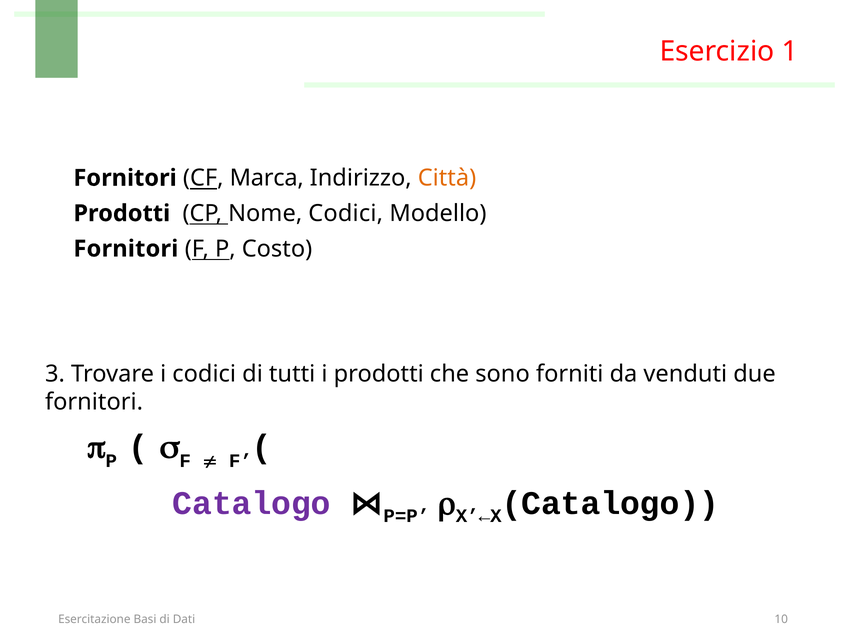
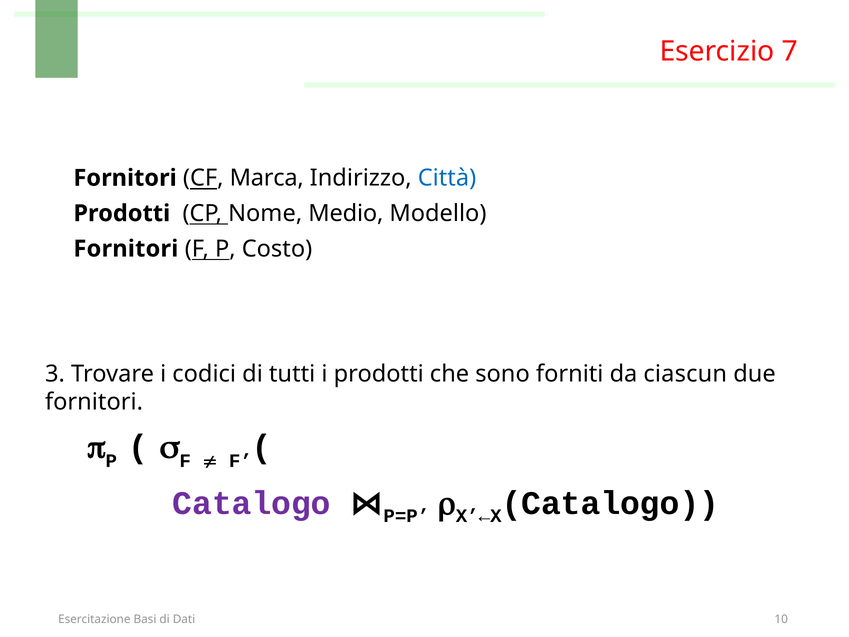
1: 1 -> 7 (790, 51)
Città colour: orange -> blue (447, 178)
Nome Codici: Codici -> Medio (346, 213)
venduti: venduti -> ciascun (685, 374)
